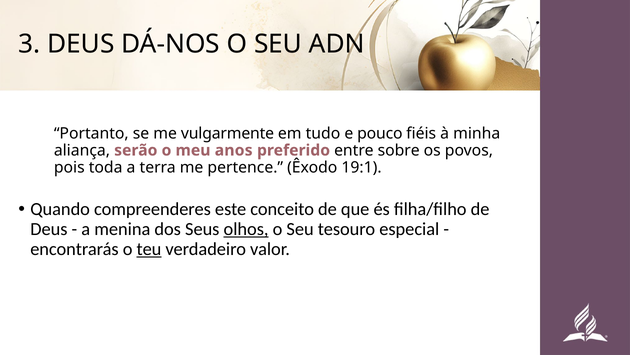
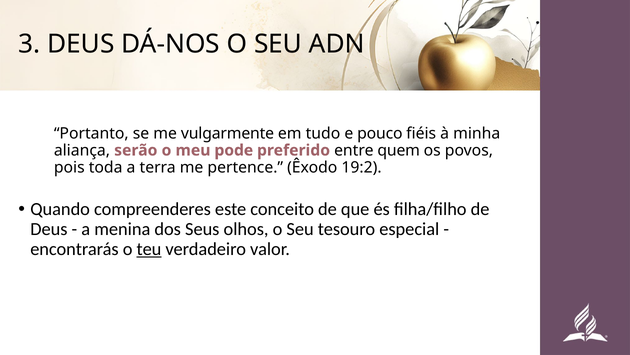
anos: anos -> pode (234, 150)
sobre: sobre -> quem (399, 150)
19:1: 19:1 -> 19:2 (362, 167)
olhos underline: present -> none (246, 229)
